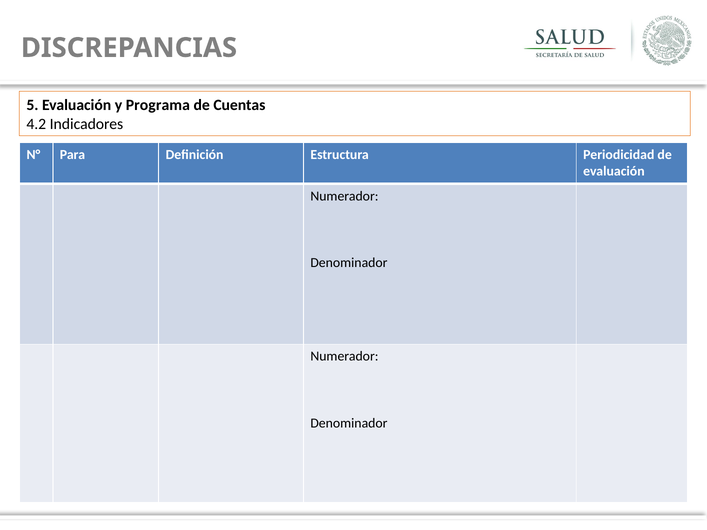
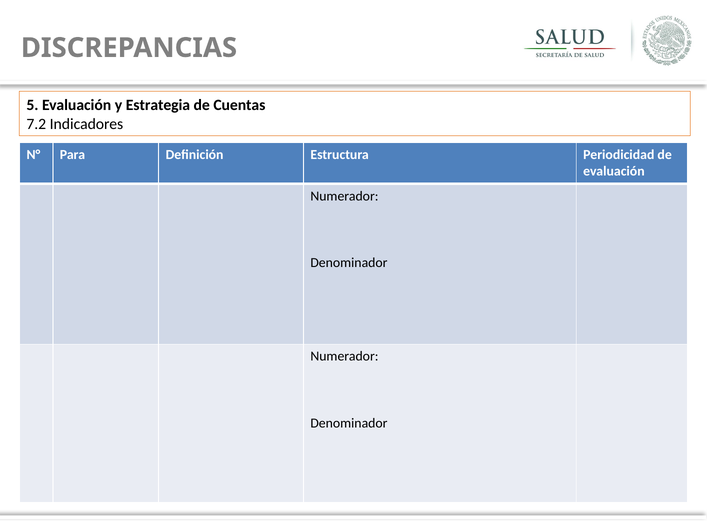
Programa: Programa -> Estrategia (158, 105)
4.2: 4.2 -> 7.2 (36, 124)
